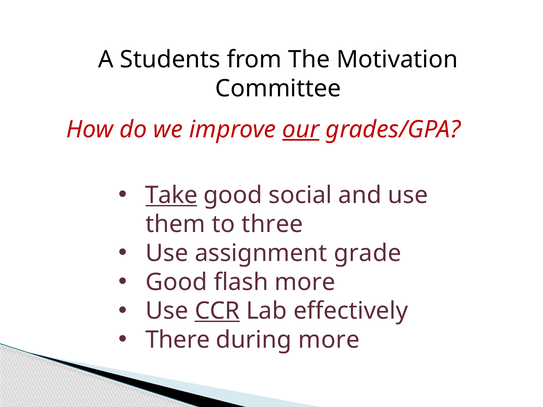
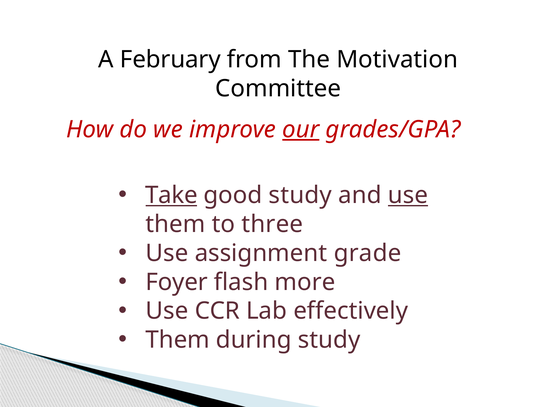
Students: Students -> February (170, 60)
good social: social -> study (300, 195)
use underline: none -> present (408, 195)
Good: Good -> Foyer (177, 282)
CCR underline: present -> none (217, 311)
There: There -> Them (178, 340)
during more: more -> study (329, 340)
